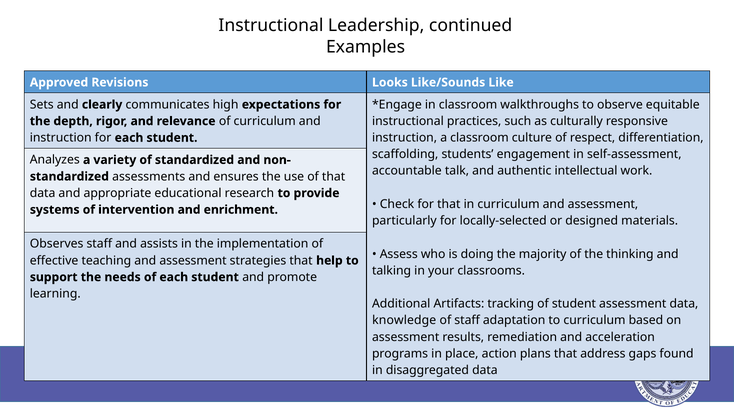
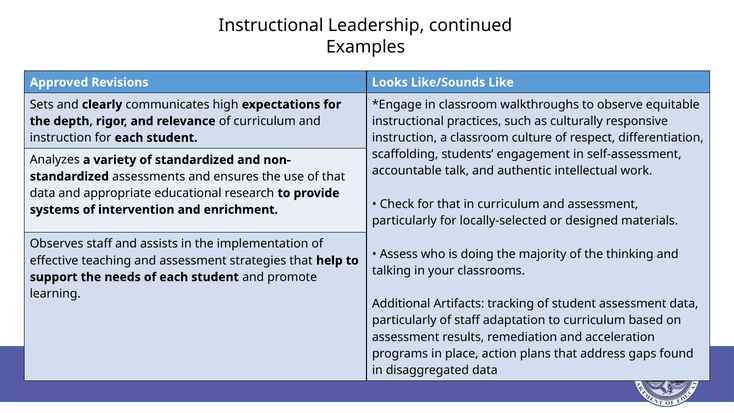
knowledge: knowledge -> particularly (404, 320)
